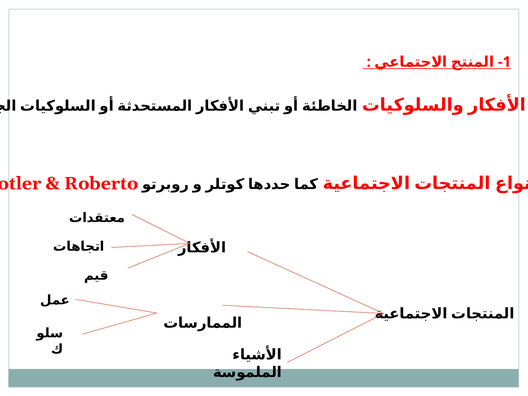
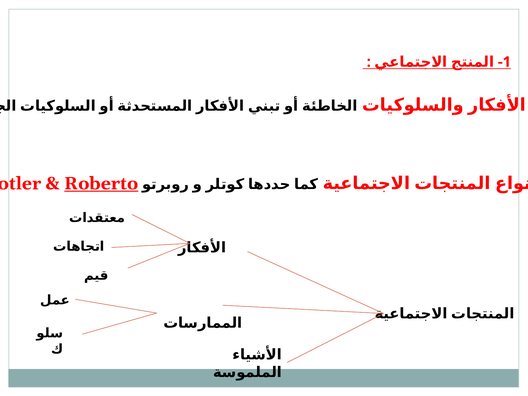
Roberto underline: none -> present (101, 184)
